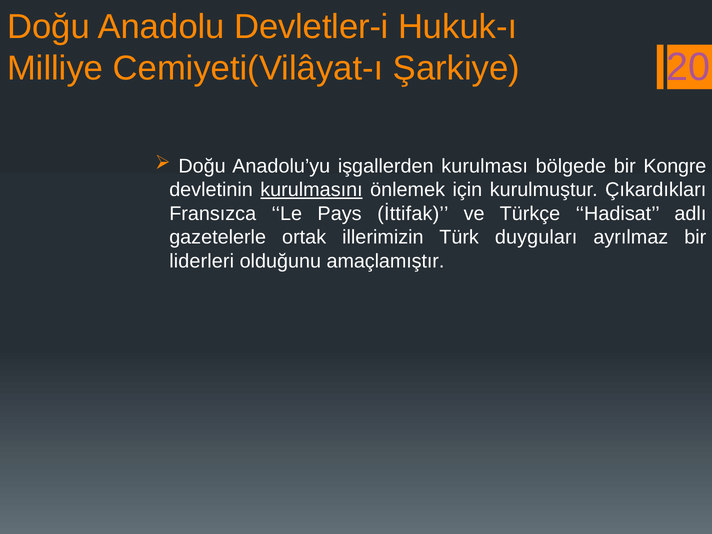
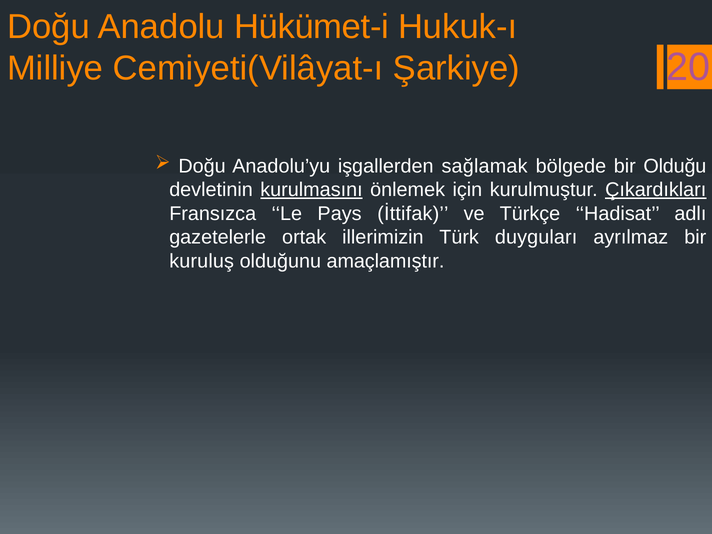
Devletler-i: Devletler-i -> Hükümet-i (312, 27)
kurulması: kurulması -> sağlamak (485, 166)
Kongre: Kongre -> Olduğu (675, 166)
Çıkardıkları underline: none -> present (656, 190)
liderleri: liderleri -> kuruluş (202, 261)
